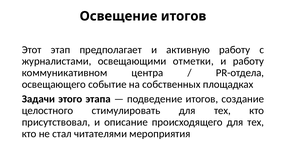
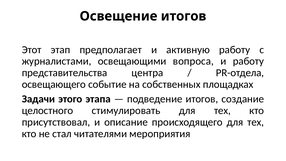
отметки: отметки -> вопроса (193, 61)
коммуникативном: коммуникативном -> представительства (65, 73)
